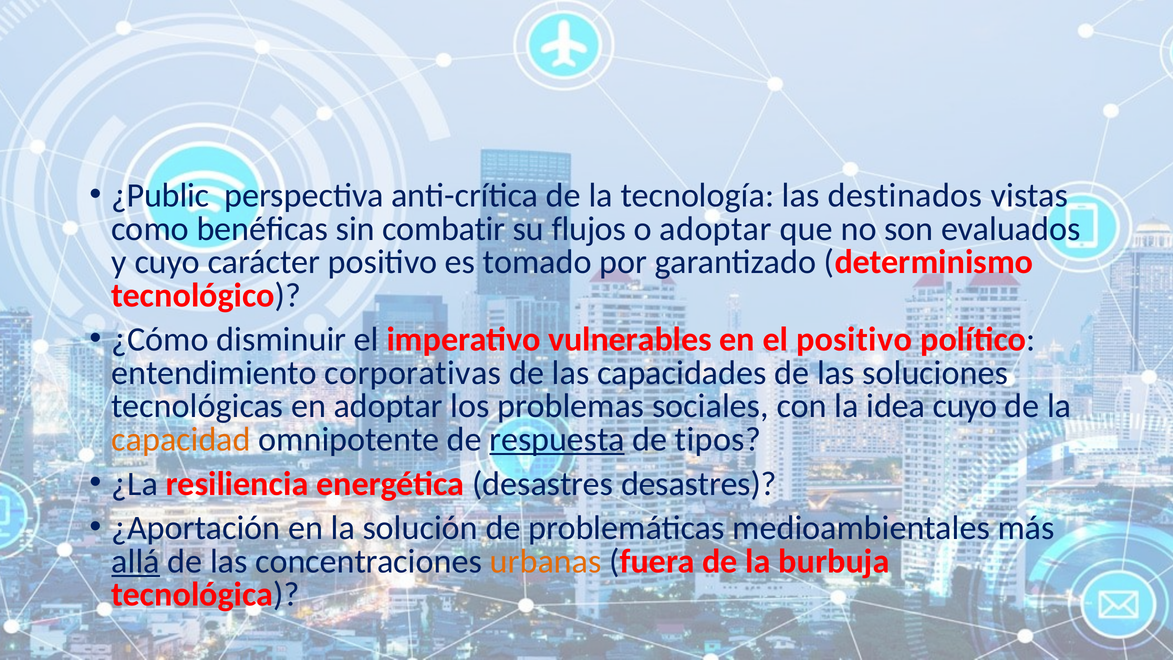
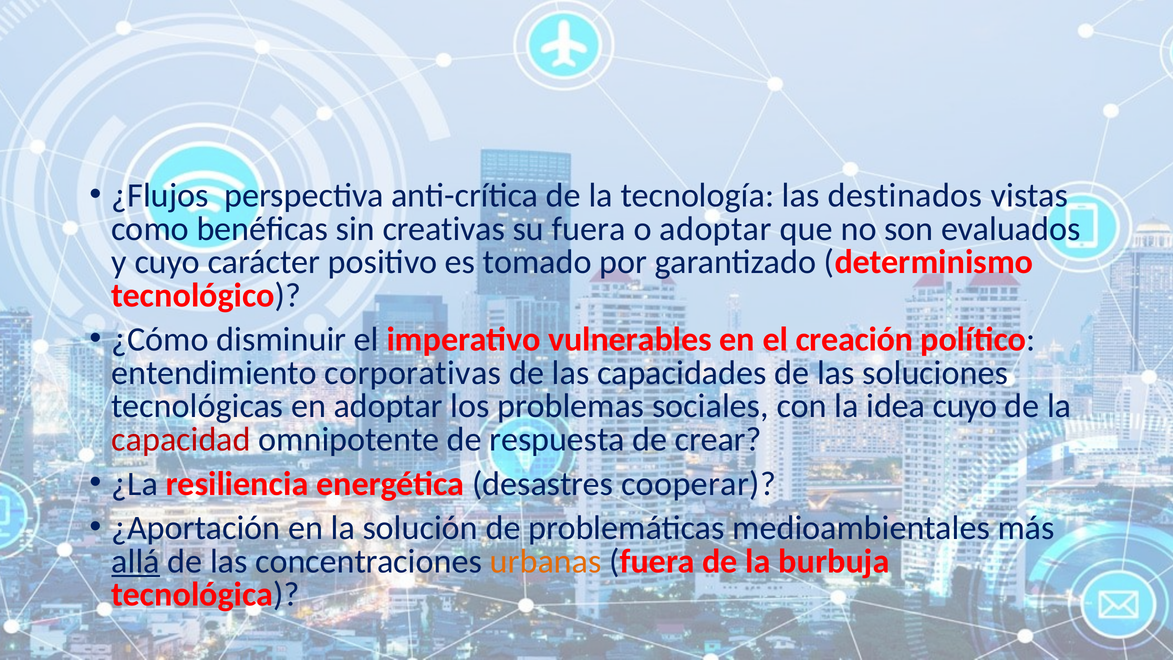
¿Public: ¿Public -> ¿Flujos (160, 195)
combatir: combatir -> creativas (444, 229)
su flujos: flujos -> fuera (589, 229)
el positivo: positivo -> creación (854, 339)
capacidad colour: orange -> red (181, 439)
respuesta underline: present -> none (557, 439)
tipos: tipos -> crear (718, 439)
desastres desastres: desastres -> cooperar (698, 484)
